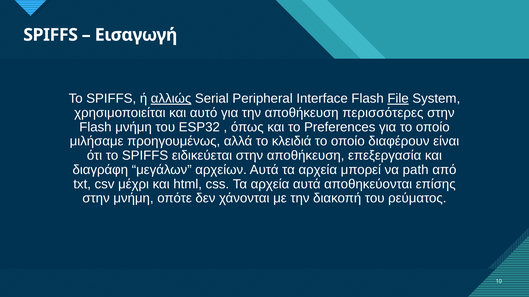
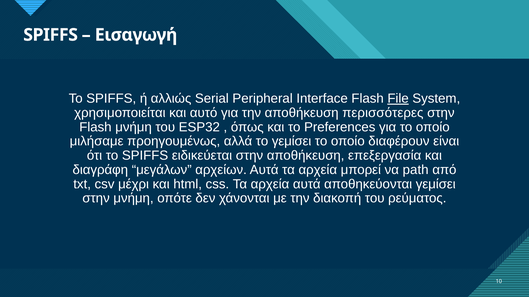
αλλιώς underline: present -> none (171, 99)
το κλειδιά: κλειδιά -> γεμίσει (292, 142)
αποθηκεύονται επίσης: επίσης -> γεμίσει (436, 184)
